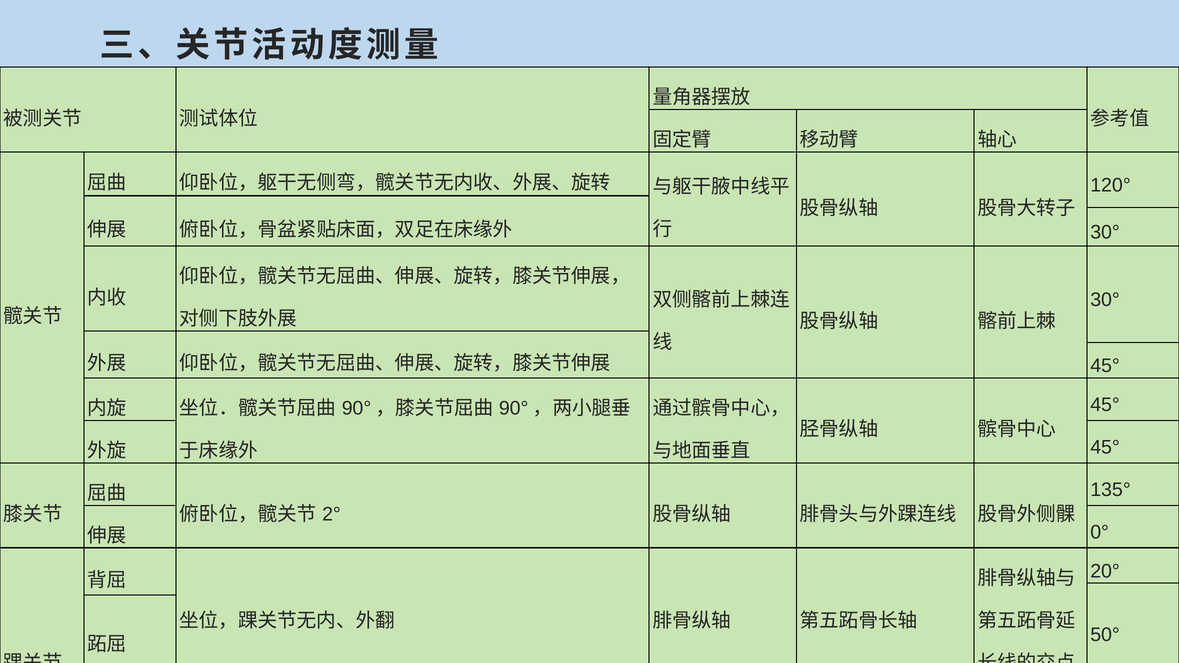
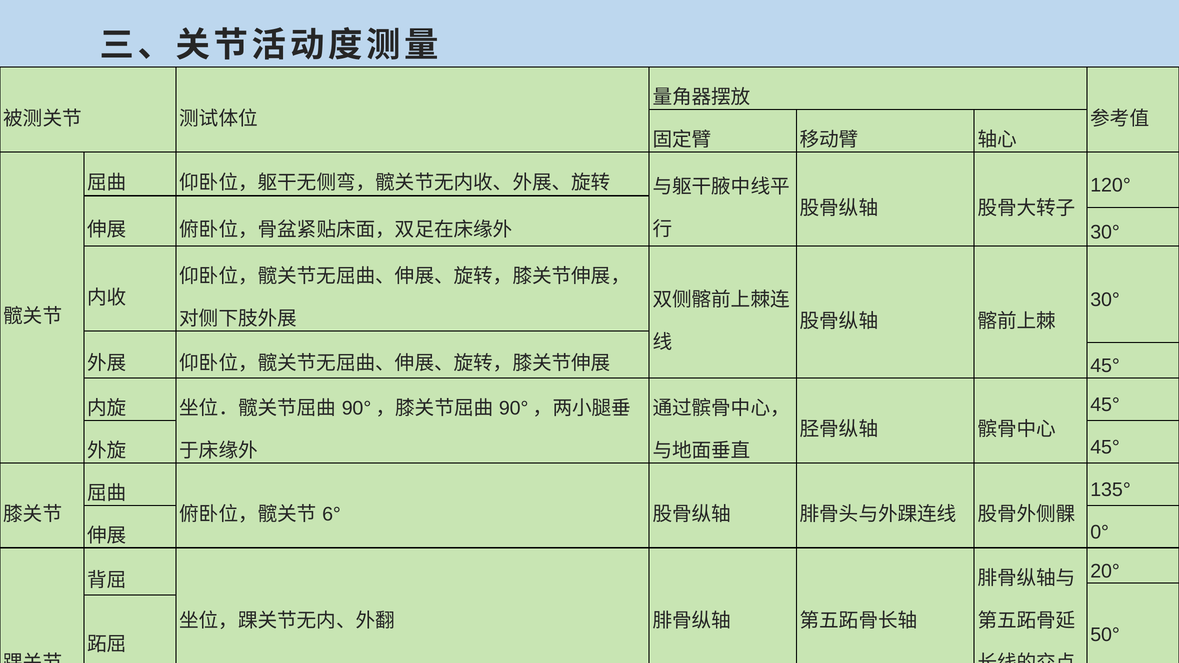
2°: 2° -> 6° (331, 515)
